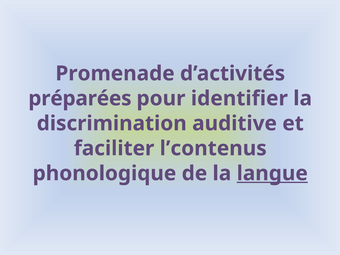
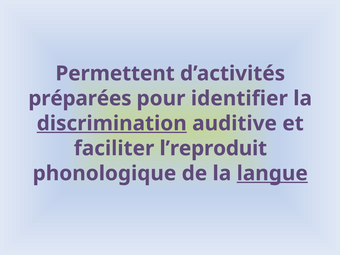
Promenade: Promenade -> Permettent (115, 74)
discrimination underline: none -> present (112, 123)
l’contenus: l’contenus -> l’reproduit (213, 148)
